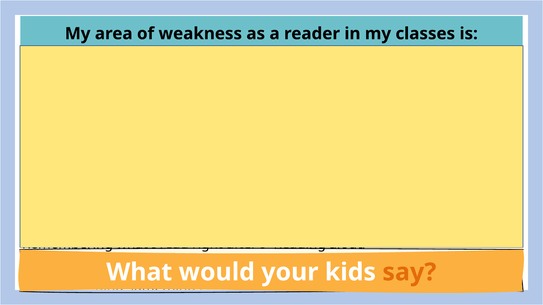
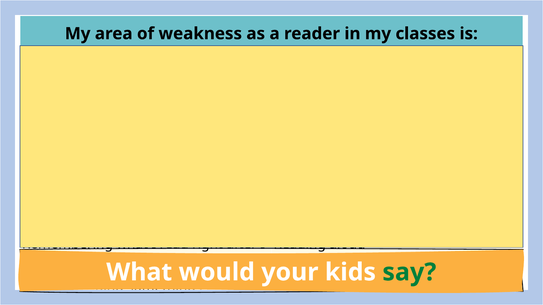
say colour: orange -> green (409, 273)
